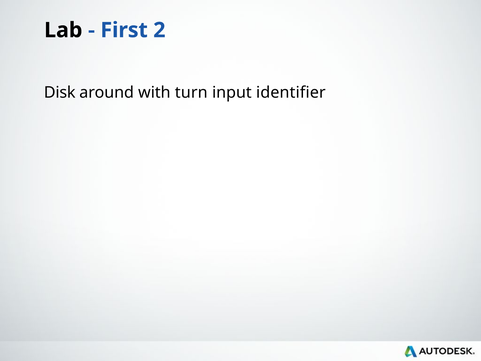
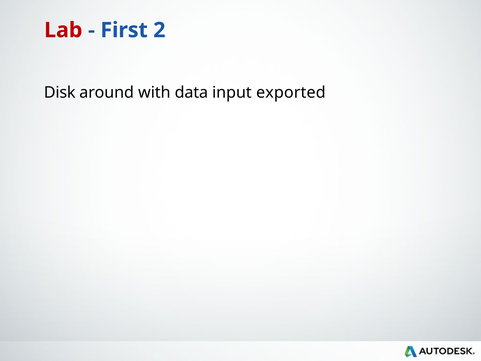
Lab colour: black -> red (63, 30)
turn: turn -> data (191, 92)
identifier: identifier -> exported (291, 92)
